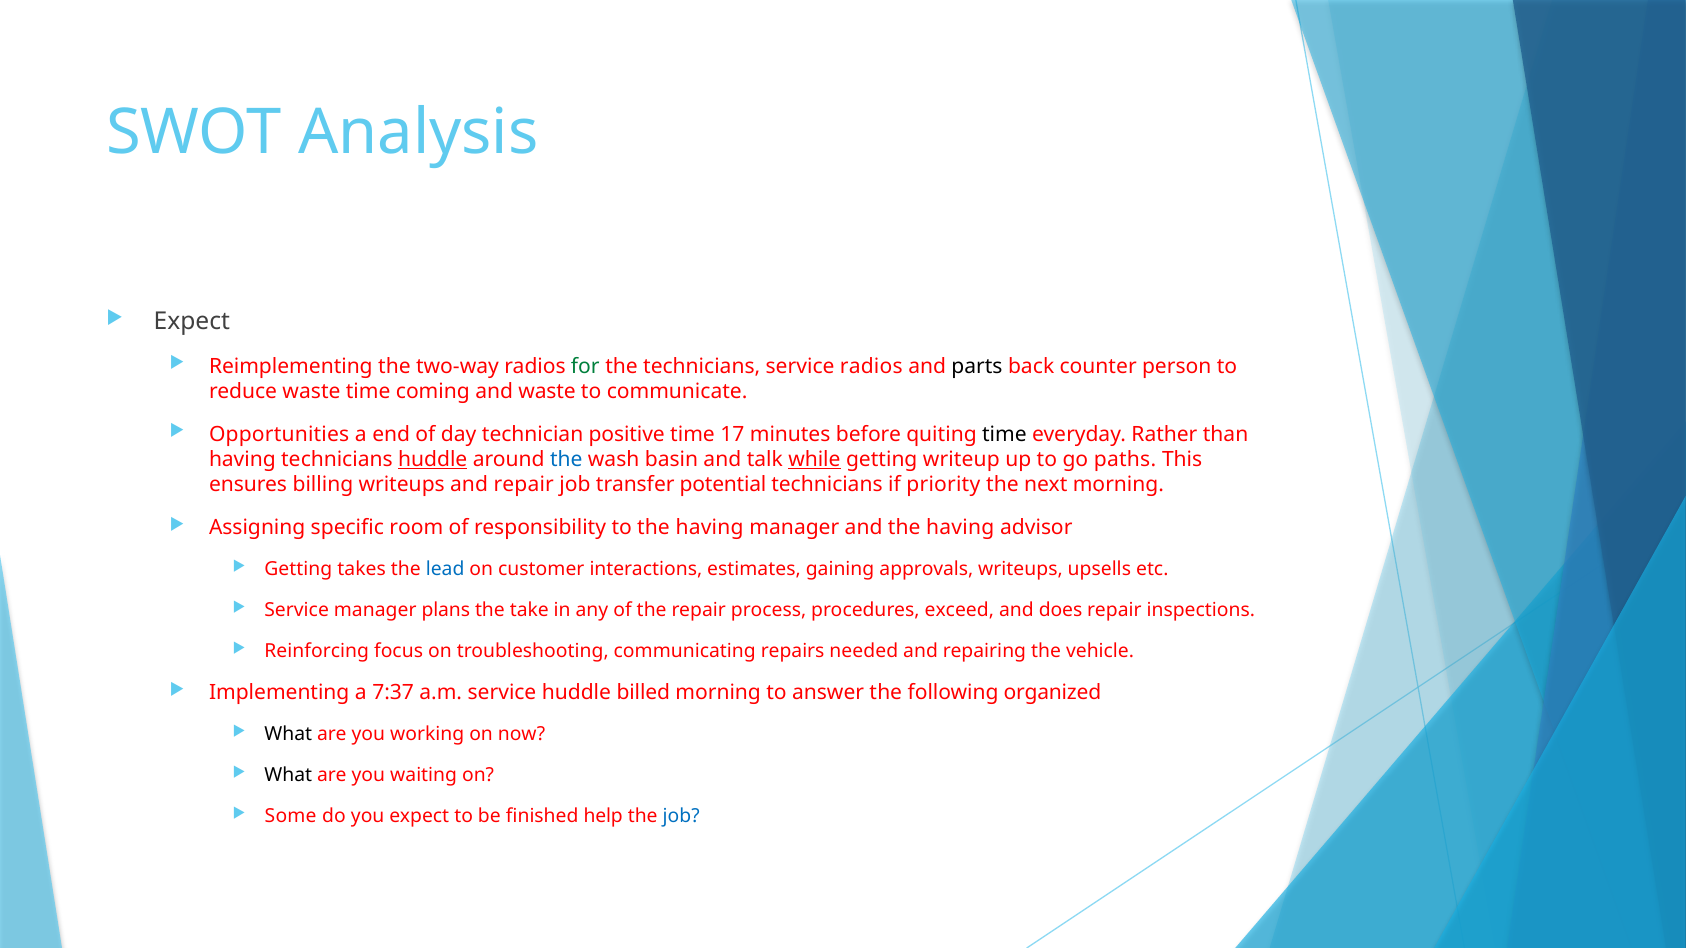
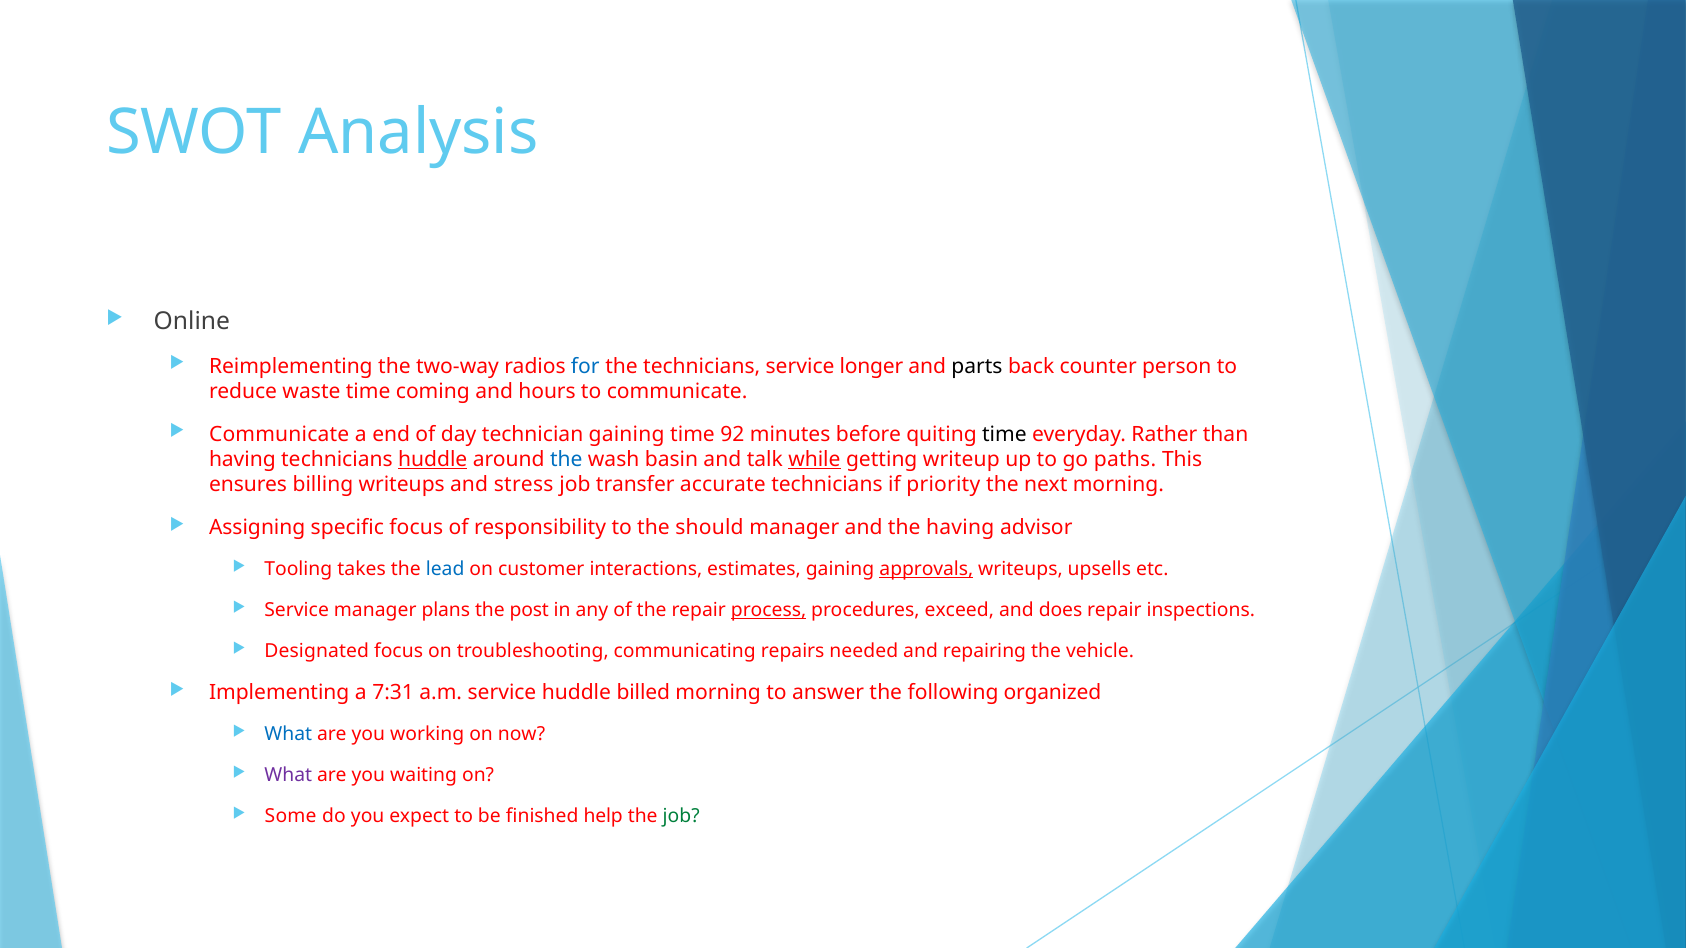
Expect: Expect -> Online (192, 322)
for colour: green -> blue (585, 366)
service radios: radios -> longer (871, 366)
and waste: waste -> hours (547, 392)
Opportunities: Opportunities -> Communicate (279, 434)
technician positive: positive -> gaining (627, 434)
17: 17 -> 92 (732, 434)
and repair: repair -> stress (524, 485)
potential: potential -> accurate (723, 485)
specific room: room -> focus (416, 528)
to the having: having -> should (710, 528)
Getting: Getting -> Tooling (298, 570)
approvals underline: none -> present (926, 570)
take: take -> post (529, 610)
process underline: none -> present (769, 610)
Reinforcing: Reinforcing -> Designated (317, 651)
7:37: 7:37 -> 7:31 (393, 693)
What colour: black -> blue (288, 735)
What colour: black -> purple (288, 776)
job colour: blue -> green (681, 816)
